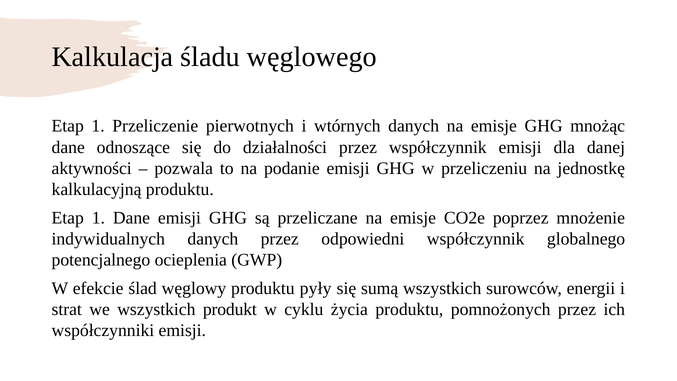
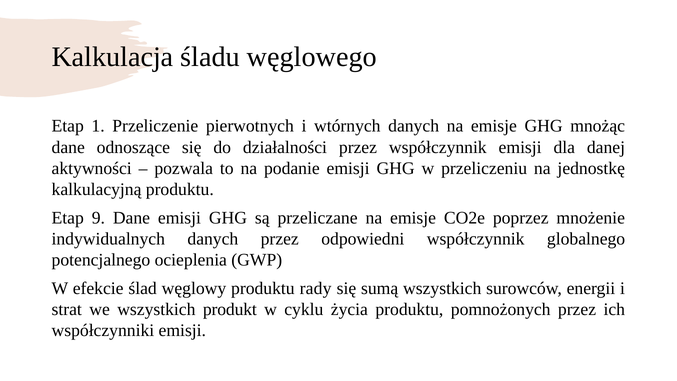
1: 1 -> 9 (98, 218)
pyły: pyły -> rady (316, 288)
